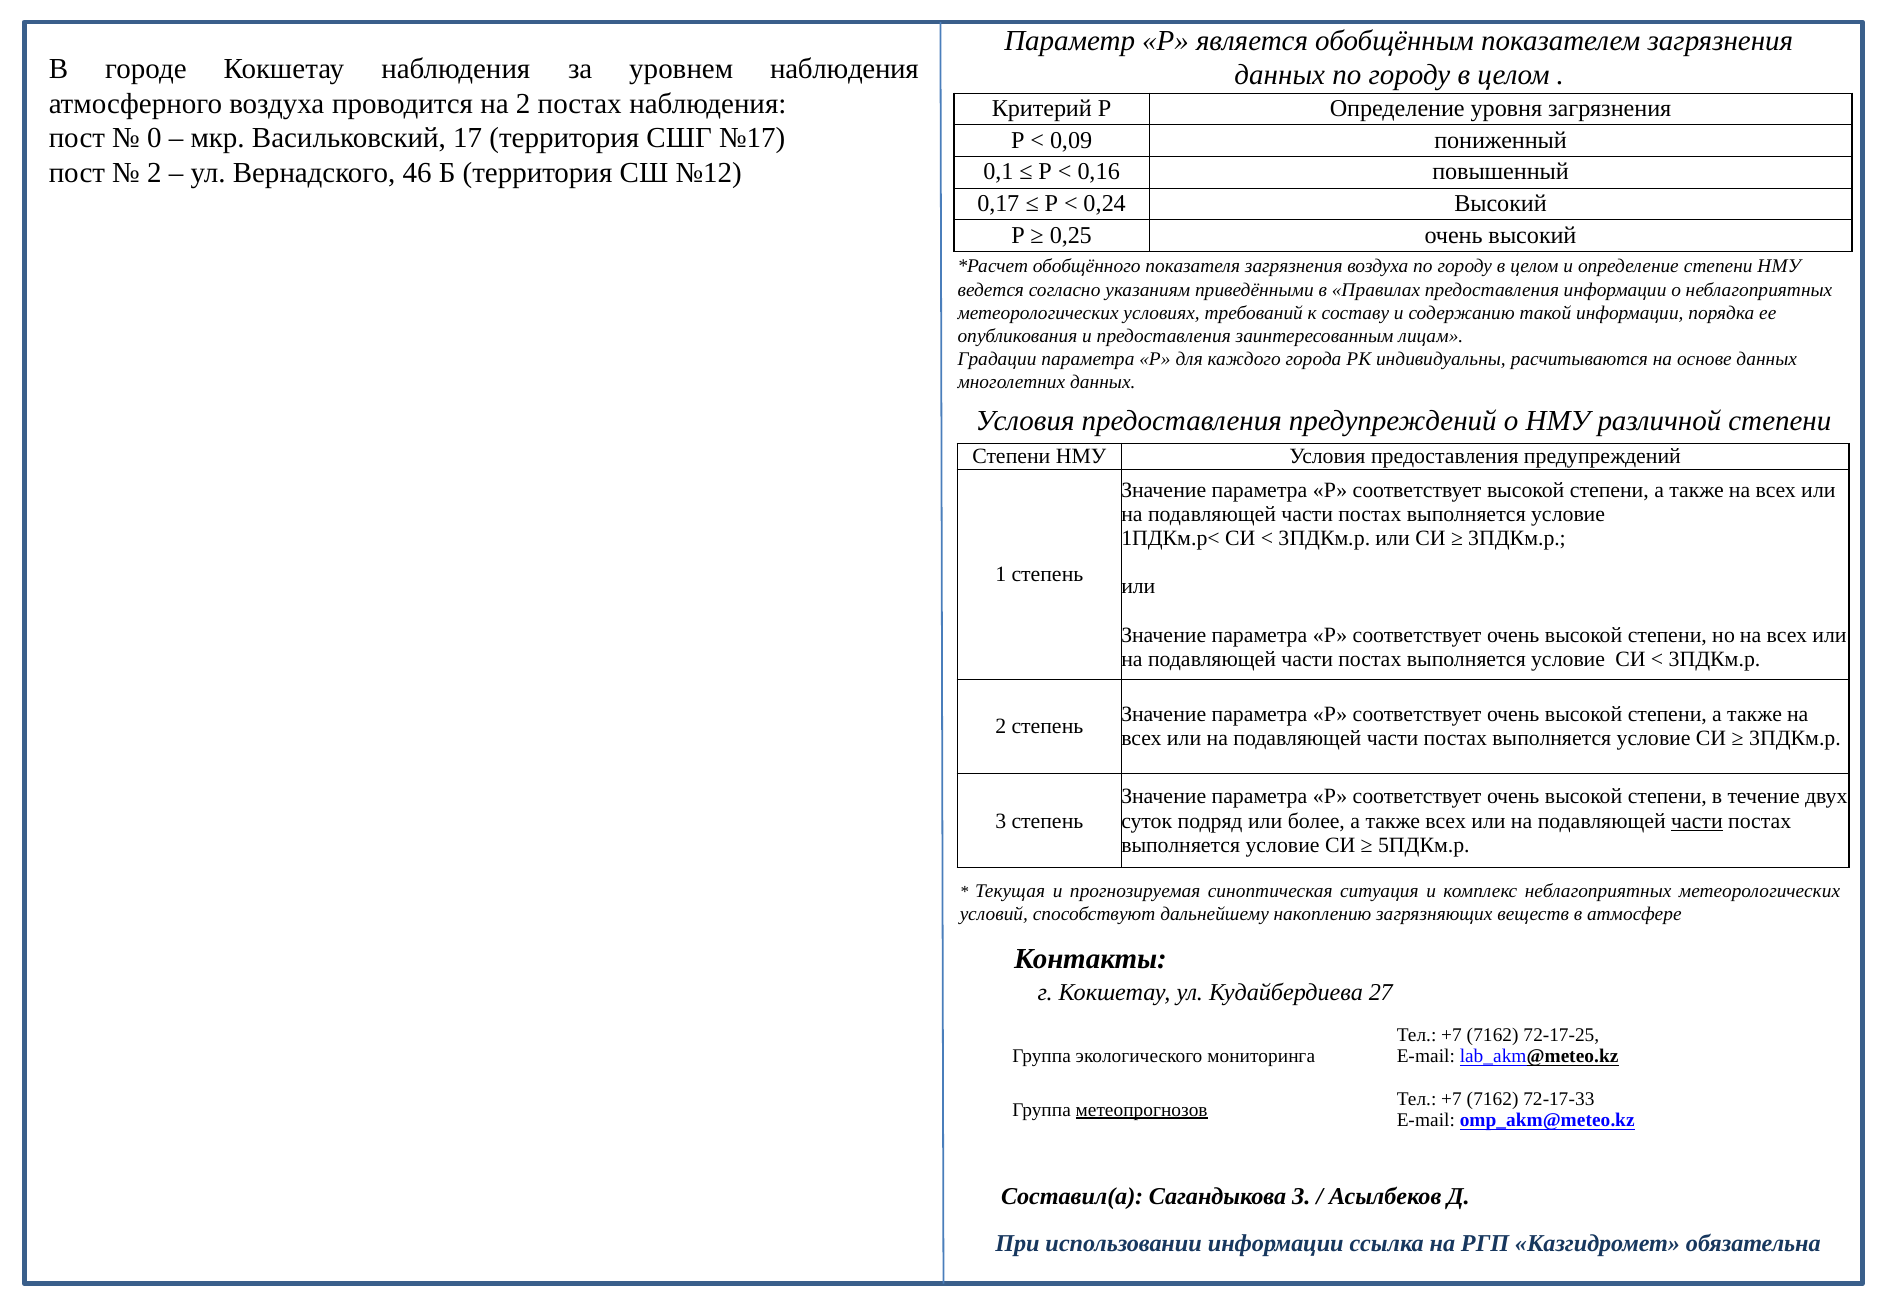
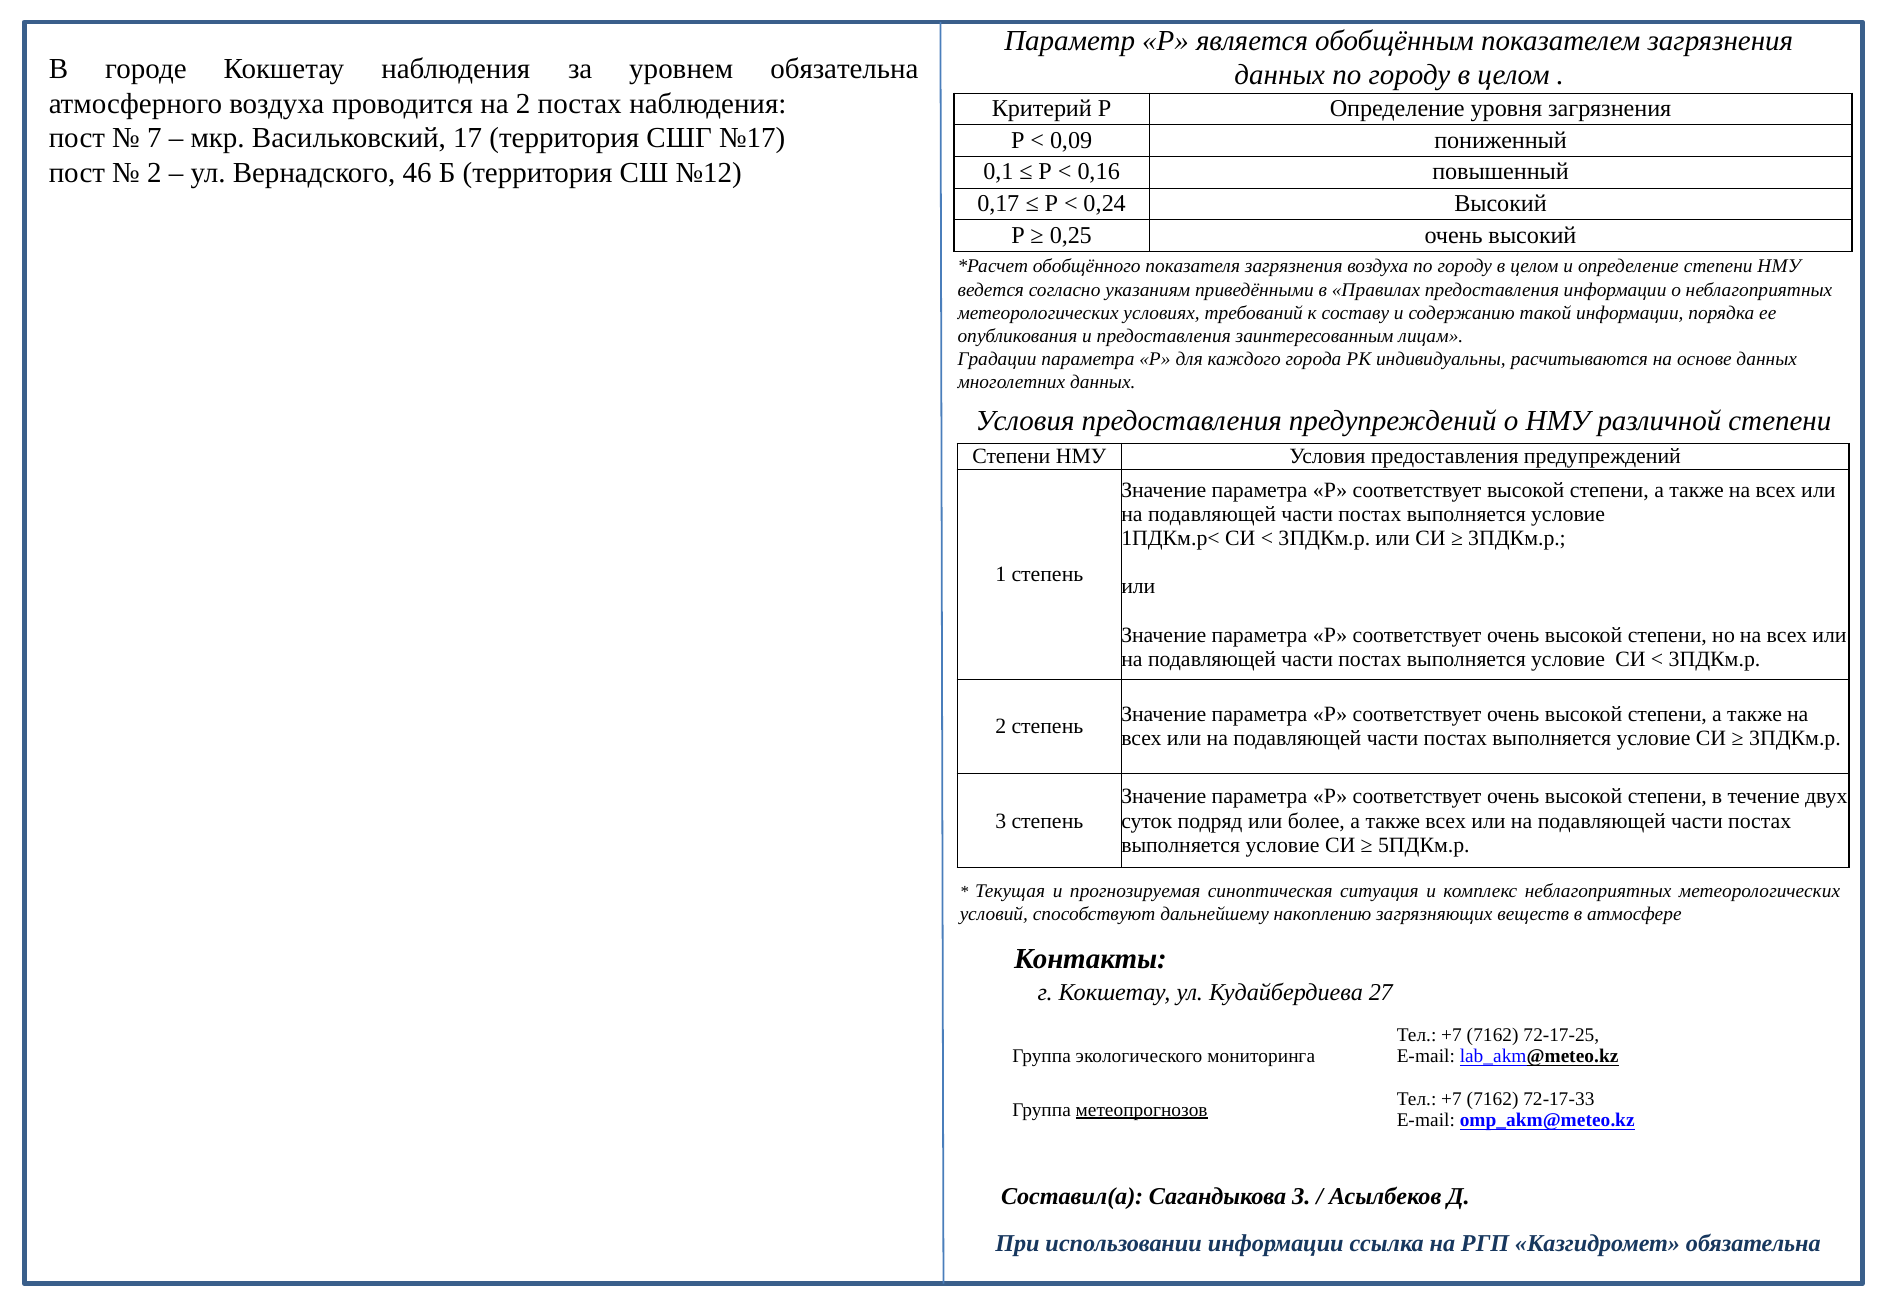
уровнем наблюдения: наблюдения -> обязательна (844, 69)
0: 0 -> 7 (154, 138)
части underline: present -> none (1697, 821)
